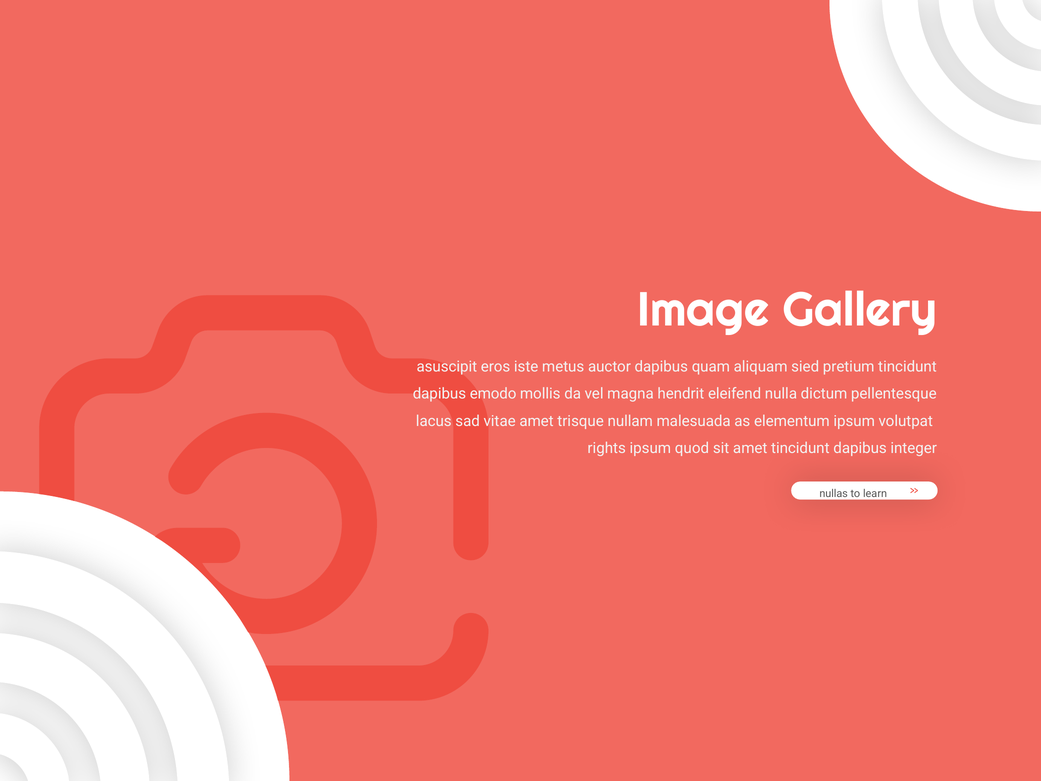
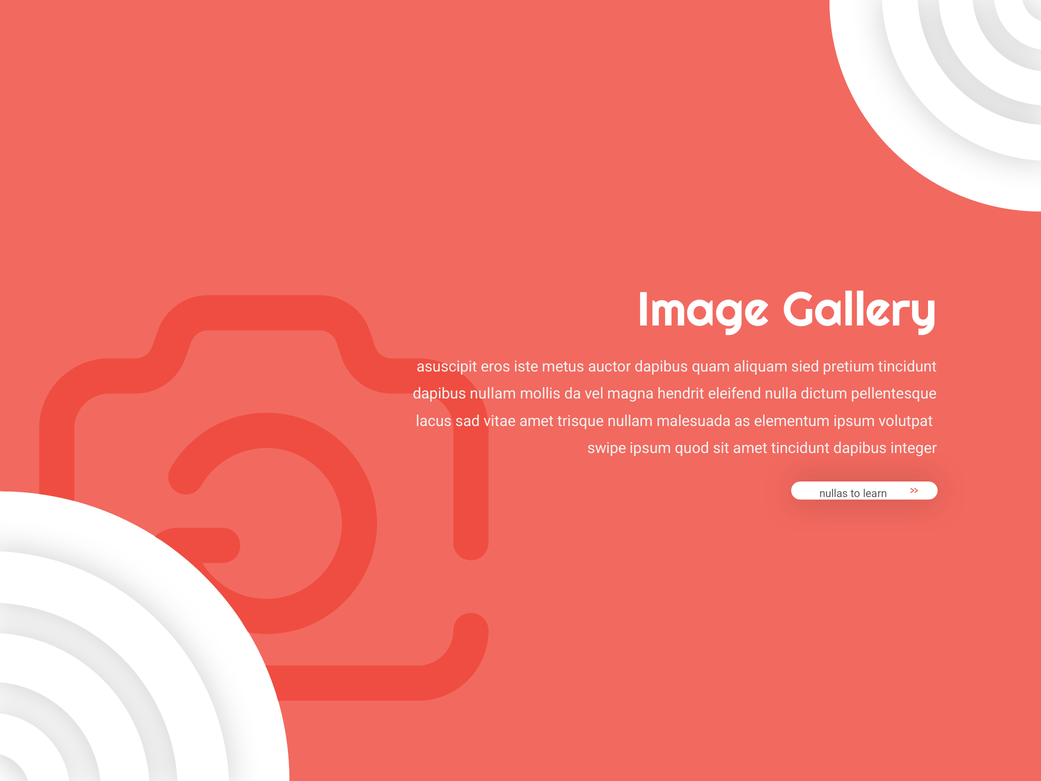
dapibus emodo: emodo -> nullam (493, 394)
rights: rights -> swipe (607, 448)
